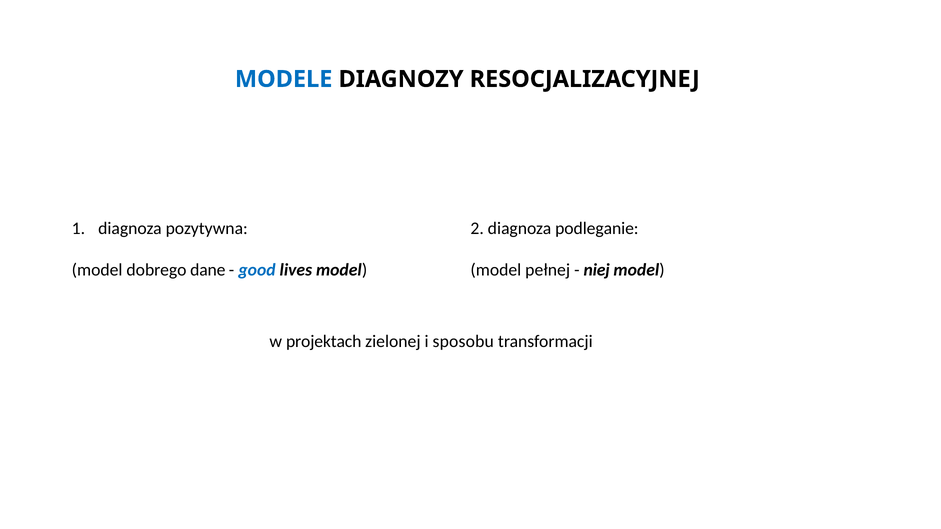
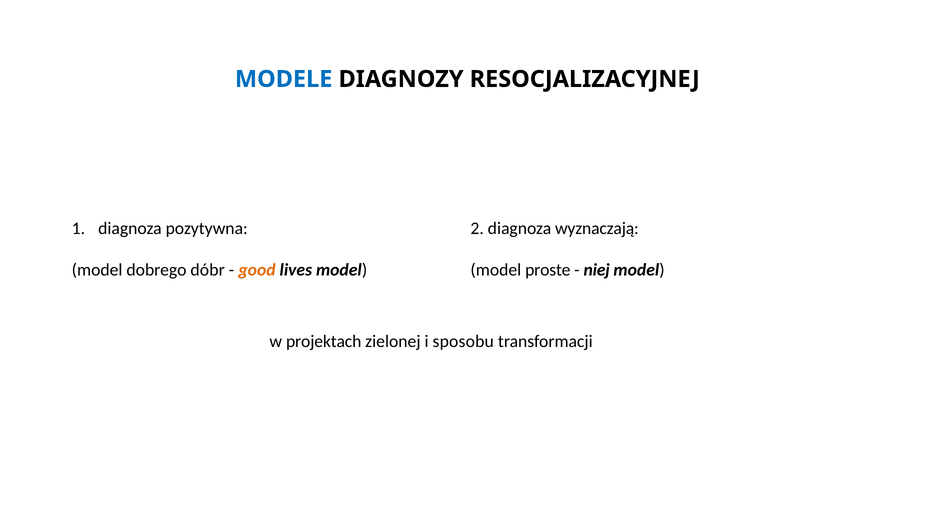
podleganie: podleganie -> wyznaczają (597, 229)
dane: dane -> dóbr (208, 270)
good colour: blue -> orange (257, 270)
pełnej: pełnej -> proste (548, 270)
